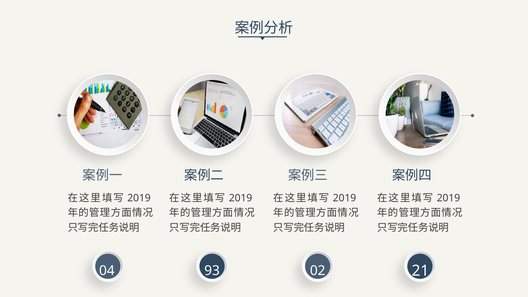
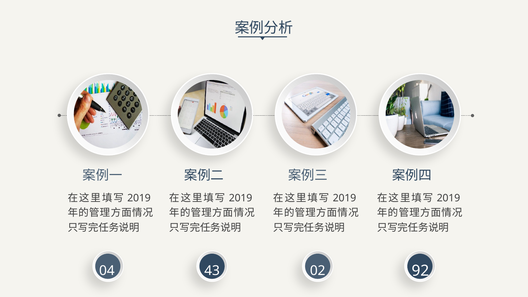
93: 93 -> 43 (212, 271)
21: 21 -> 92 (420, 271)
